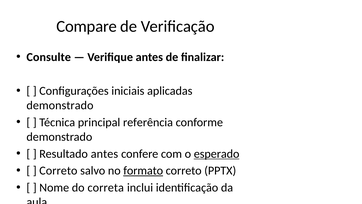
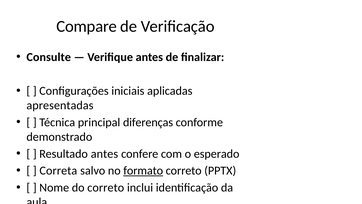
demonstrado: demonstrado -> apresentadas (60, 105)
referência: referência -> diferenças (148, 122)
esperado underline: present -> none (217, 154)
Correto: Correto -> Correta (58, 170)
do correta: correta -> correto (106, 187)
